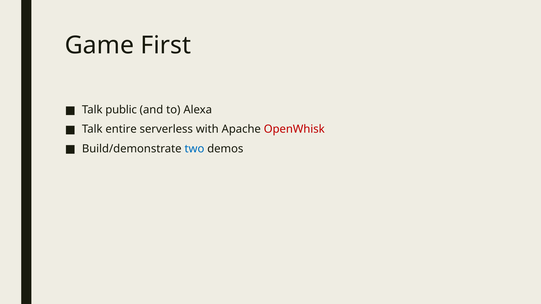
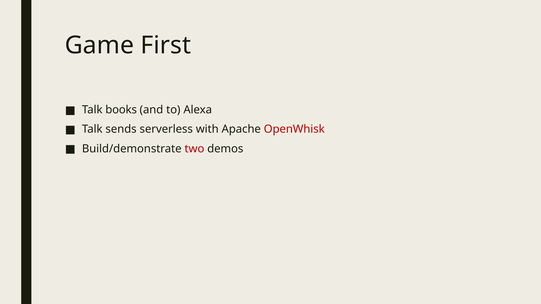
public: public -> books (121, 110)
entire: entire -> sends (121, 129)
two colour: blue -> red (194, 149)
